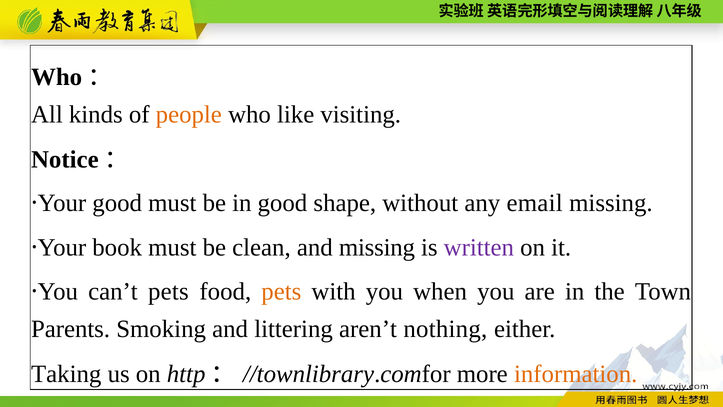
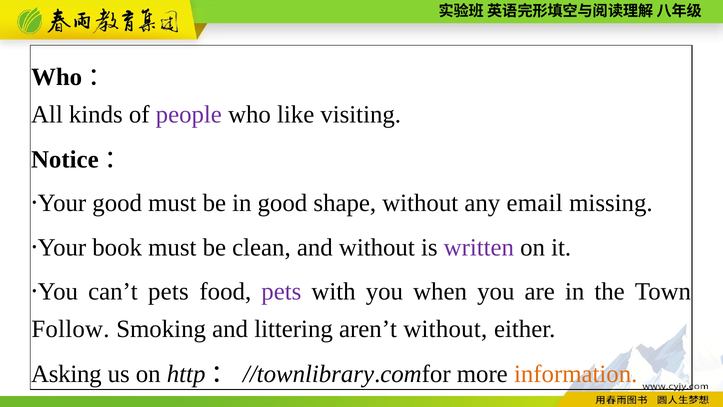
people colour: orange -> purple (189, 114)
and missing: missing -> without (377, 247)
pets colour: orange -> purple (281, 291)
Parents: Parents -> Follow (70, 329)
aren’t nothing: nothing -> without (445, 329)
Taking: Taking -> Asking (66, 374)
